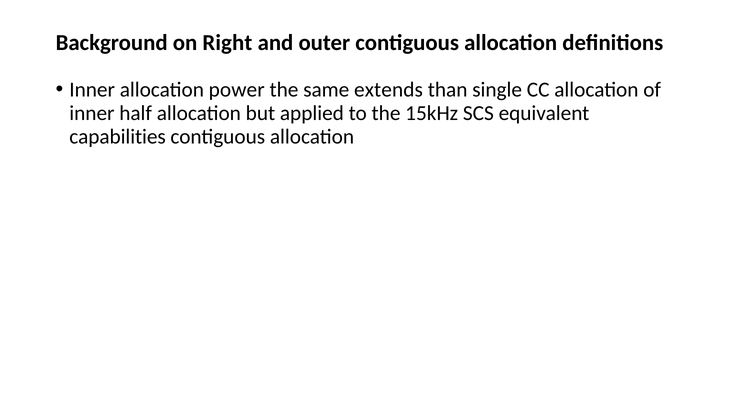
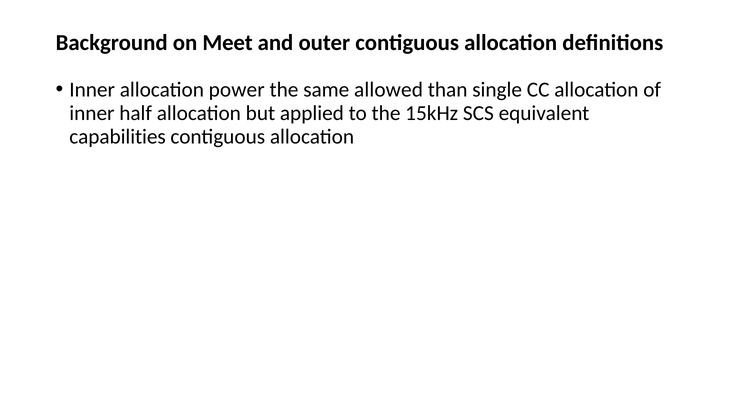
Right: Right -> Meet (228, 43)
extends: extends -> allowed (389, 90)
